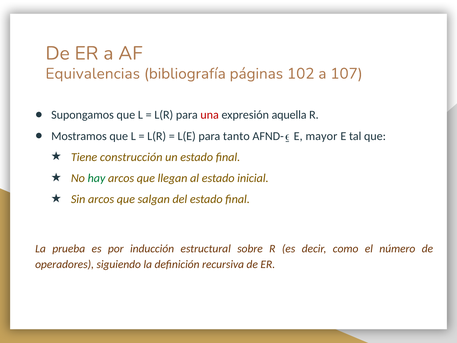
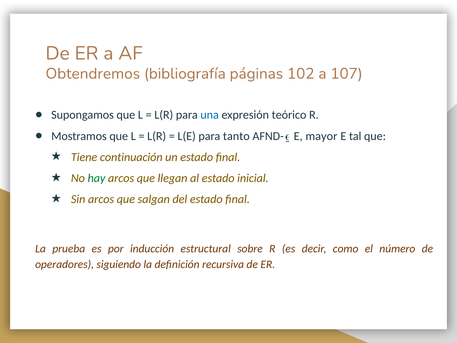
Equivalencias: Equivalencias -> Obtendremos (93, 74)
una colour: red -> blue (210, 115)
aquella: aquella -> teórico (289, 115)
construcción: construcción -> continuación (131, 157)
